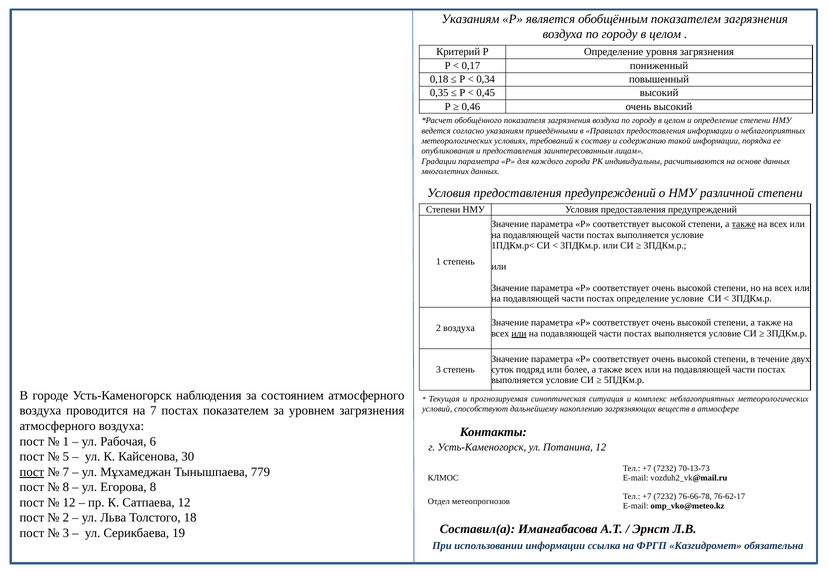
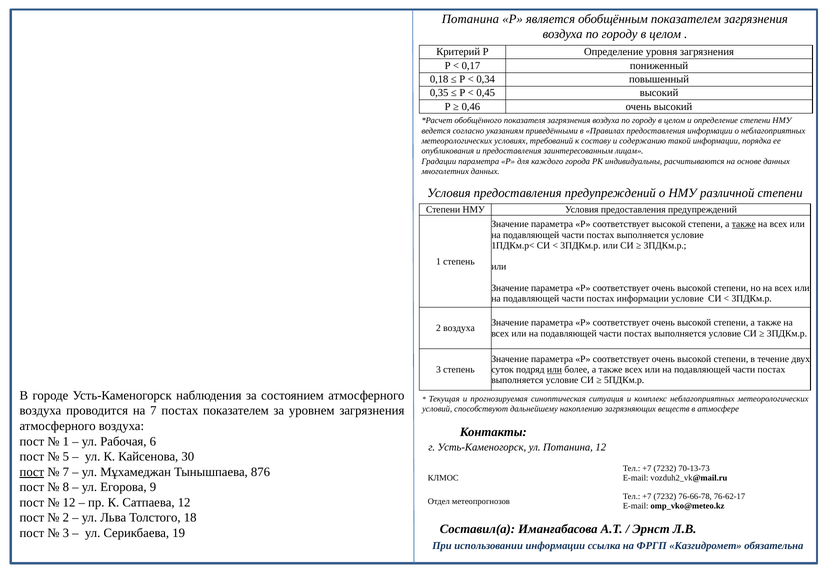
Указаниям: Указаниям -> Потанина (470, 19)
постах определение: определение -> информации (643, 299)
или underline: present -> none (519, 333)
или underline: none -> present (554, 370)
779: 779 -> 876 (260, 472)
Егорова 8: 8 -> 9 (153, 487)
